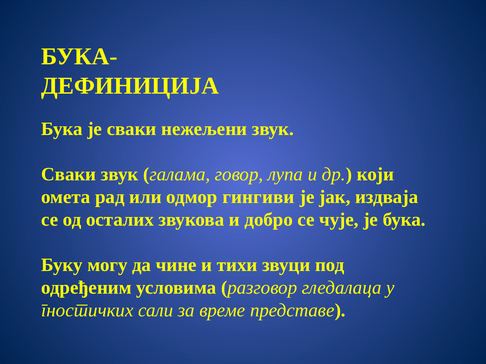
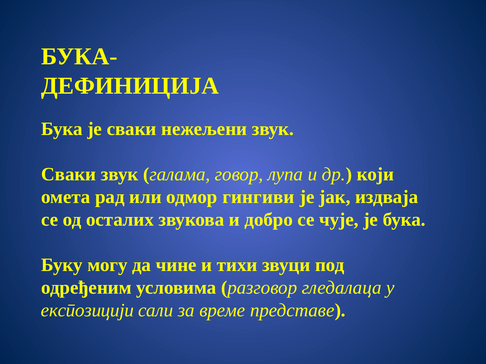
гностичких: гностичких -> експозицији (87, 311)
